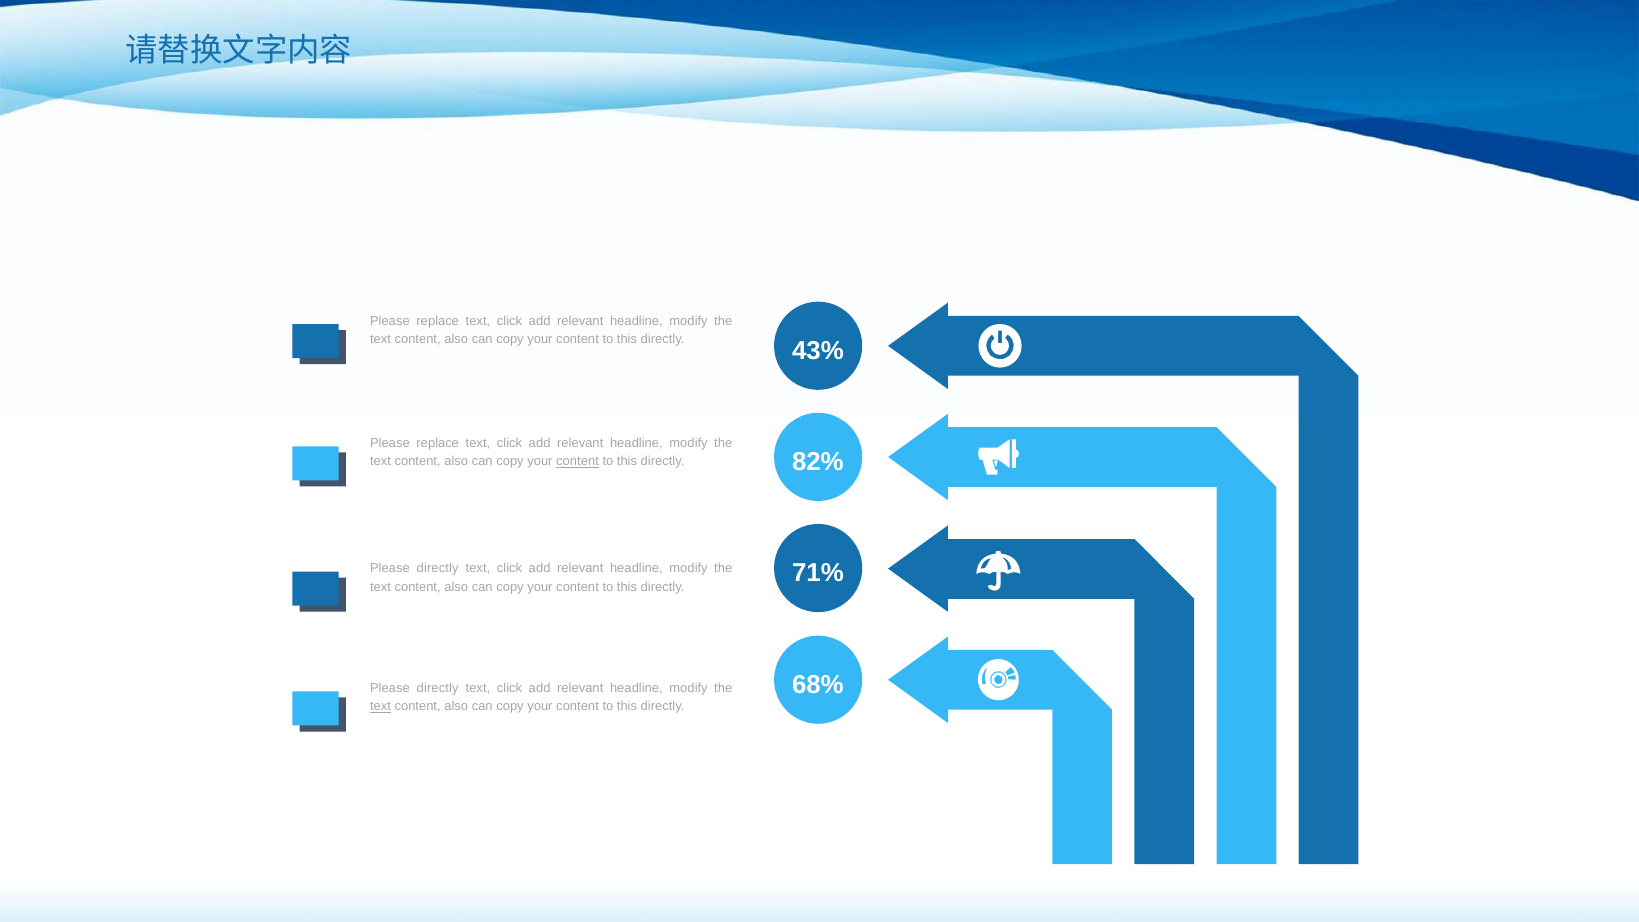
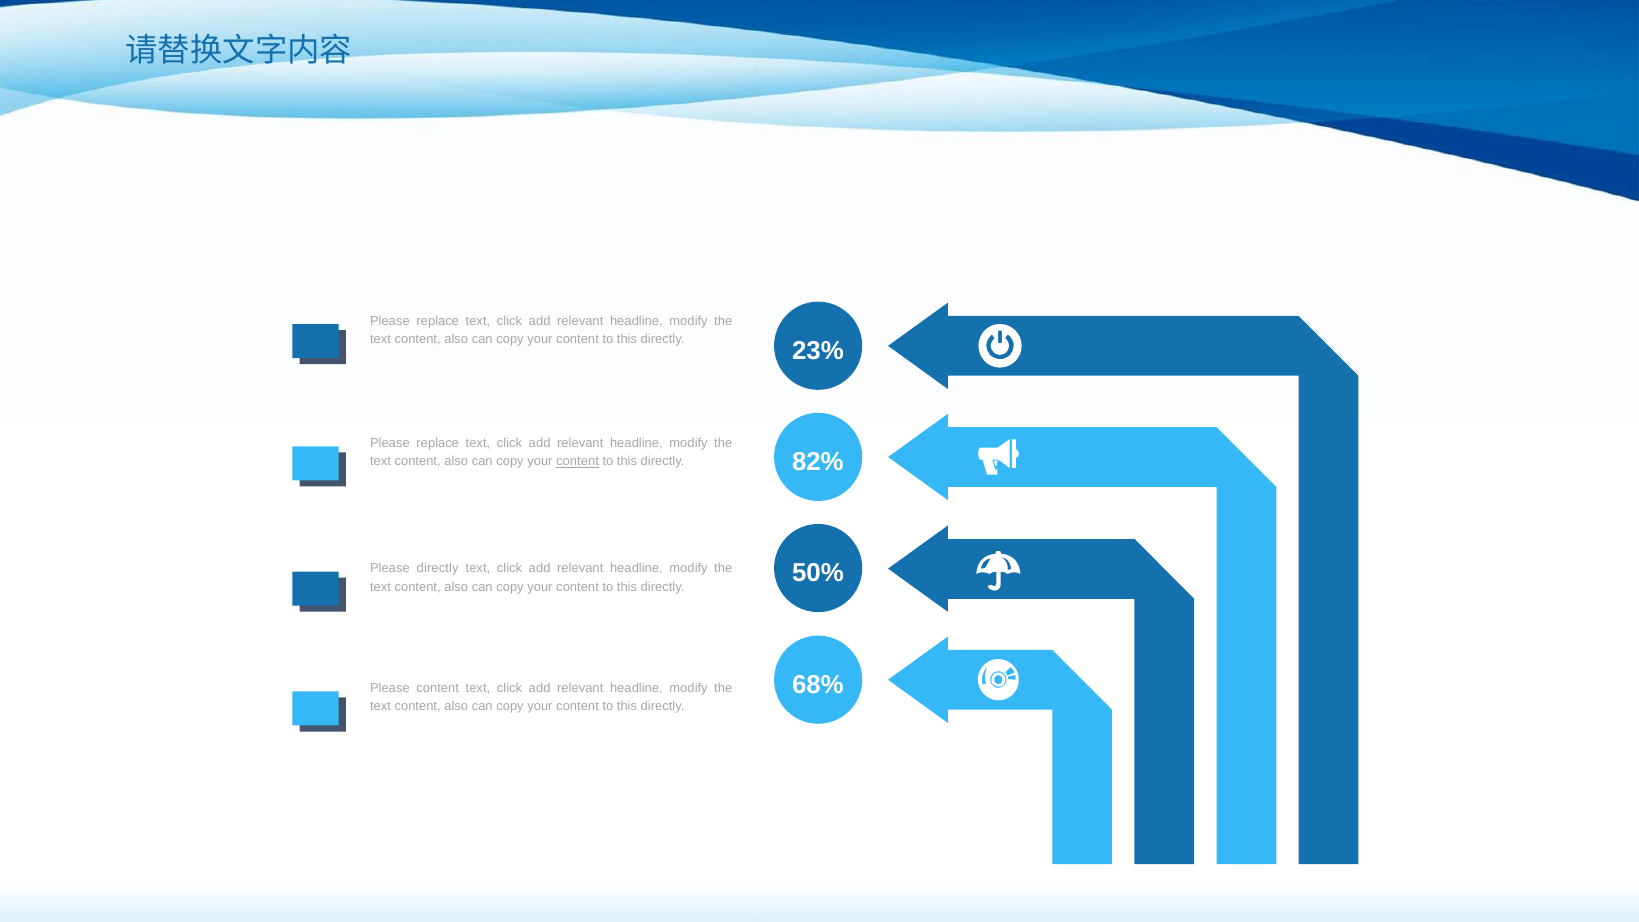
43%: 43% -> 23% (818, 350)
71%: 71% -> 50% (818, 573)
directly: directly -> content (438, 688)
text underline: present -> none (381, 707)
